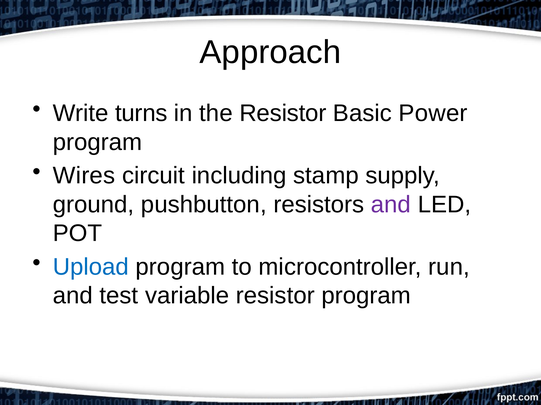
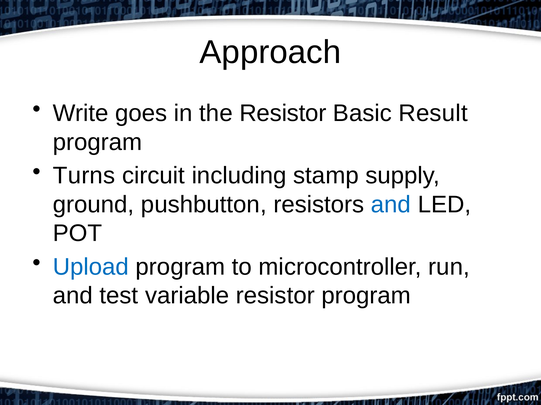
turns: turns -> goes (141, 113)
Power: Power -> Result (433, 113)
Wires: Wires -> Turns (84, 176)
and colour: purple -> blue (391, 205)
